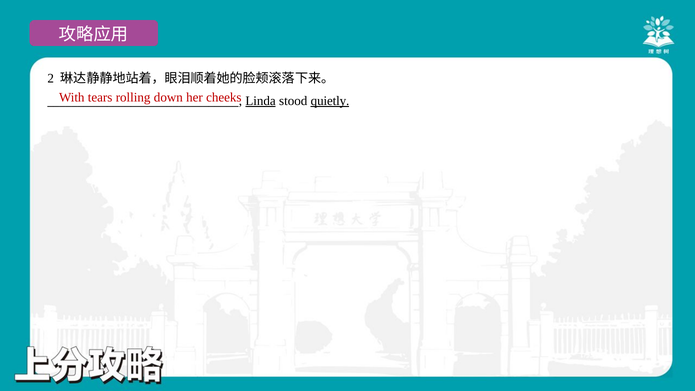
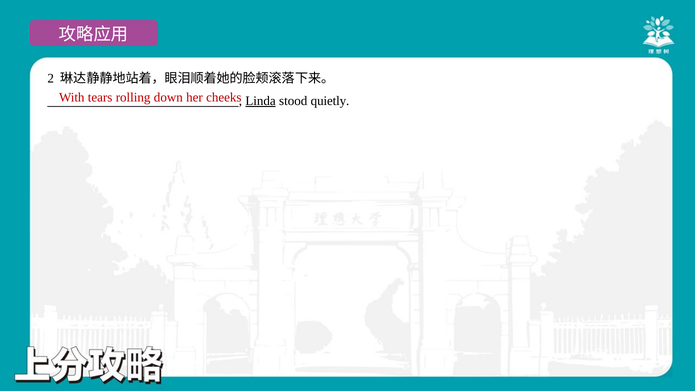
quietly underline: present -> none (330, 101)
